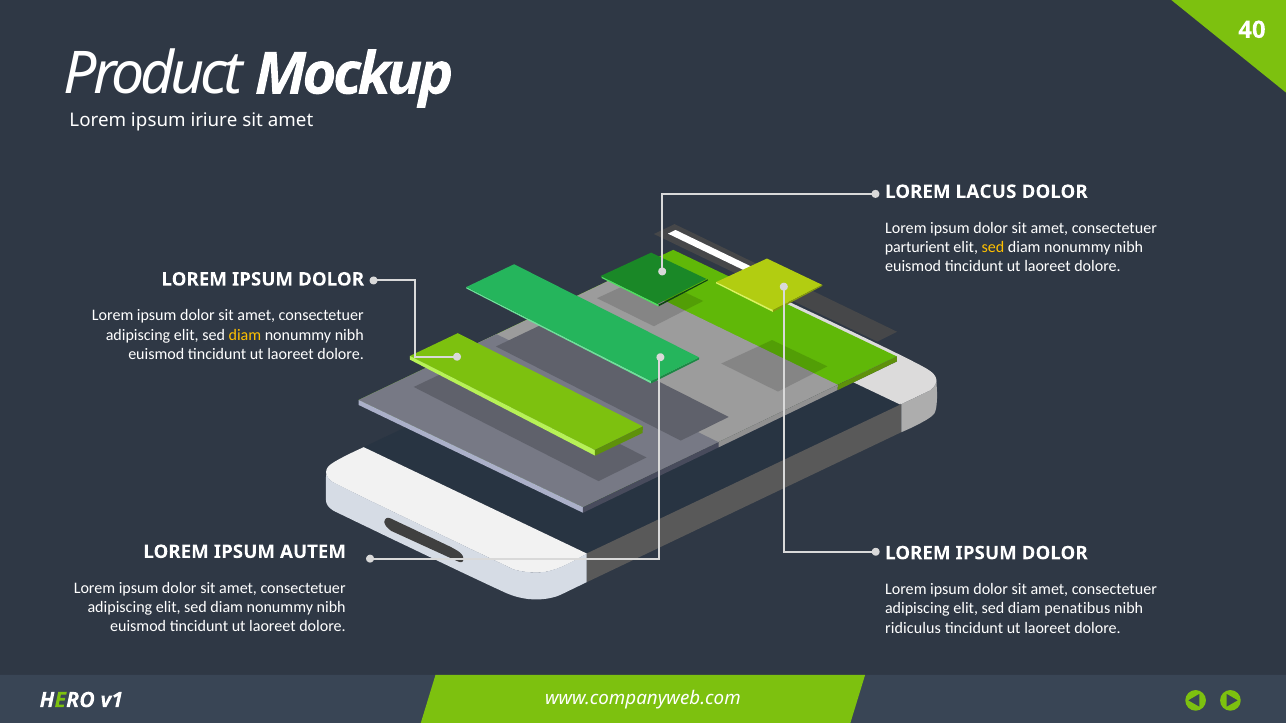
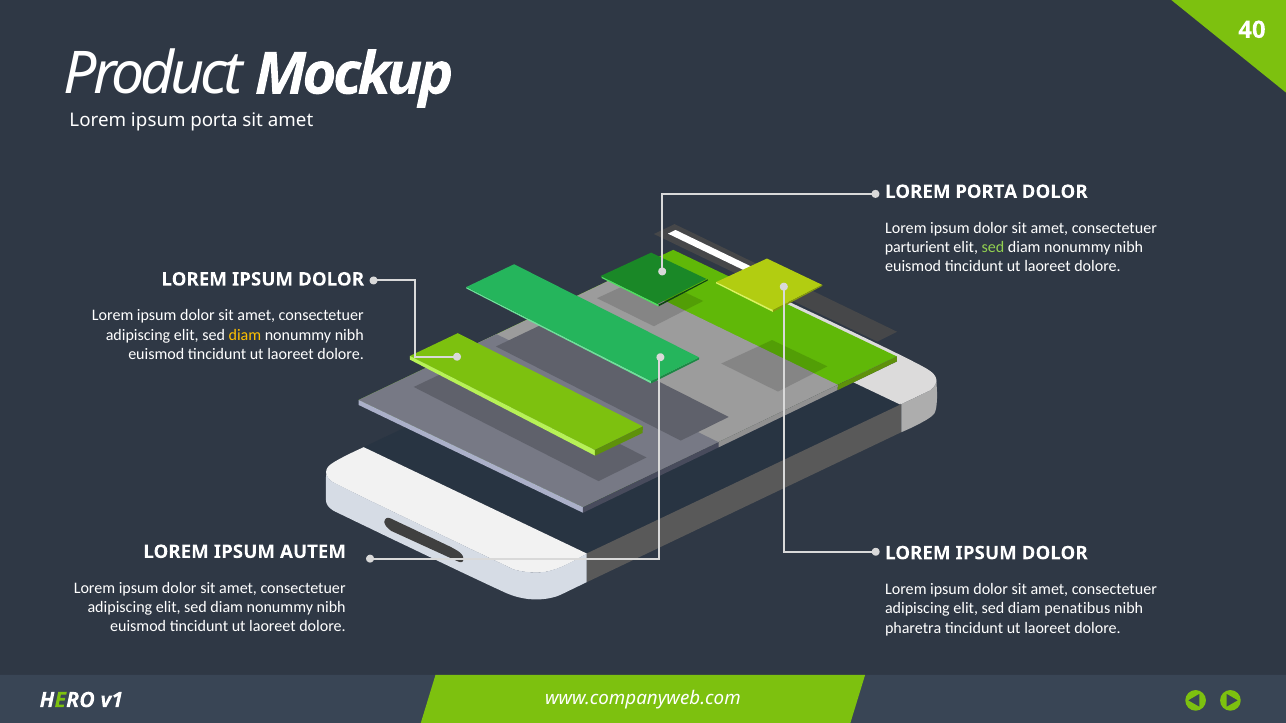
ipsum iriure: iriure -> porta (214, 121)
LOREM LACUS: LACUS -> PORTA (986, 192)
sed colour: yellow -> light green (993, 247)
ridiculus: ridiculus -> pharetra (913, 628)
